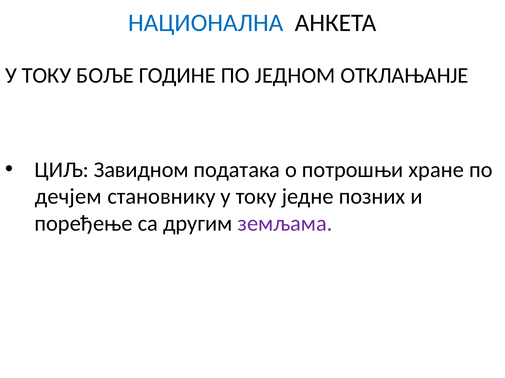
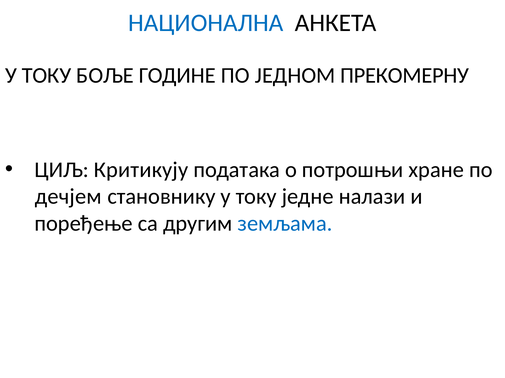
ОТКЛАЊАНЈЕ: ОТКЛАЊАНЈЕ -> ПРЕКОМЕРНУ (405, 76)
Завидном: Завидном -> Критикују (141, 170)
позних: позних -> налази (372, 197)
земљама colour: purple -> blue (285, 224)
